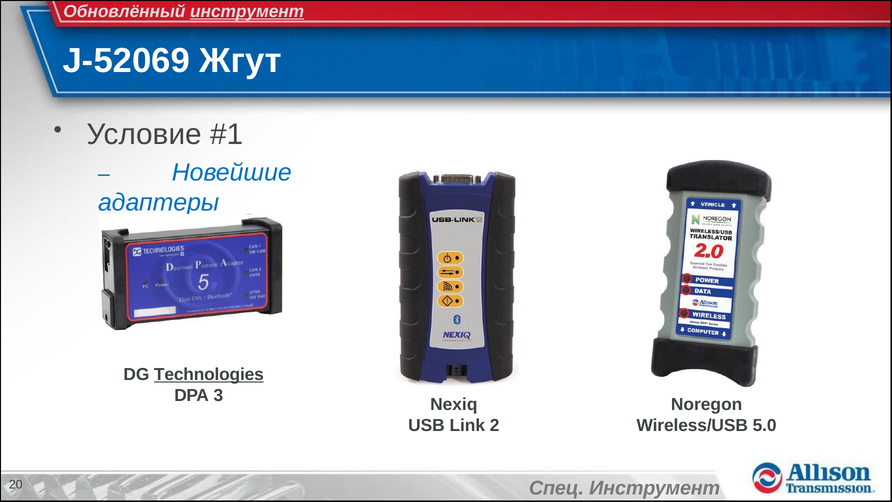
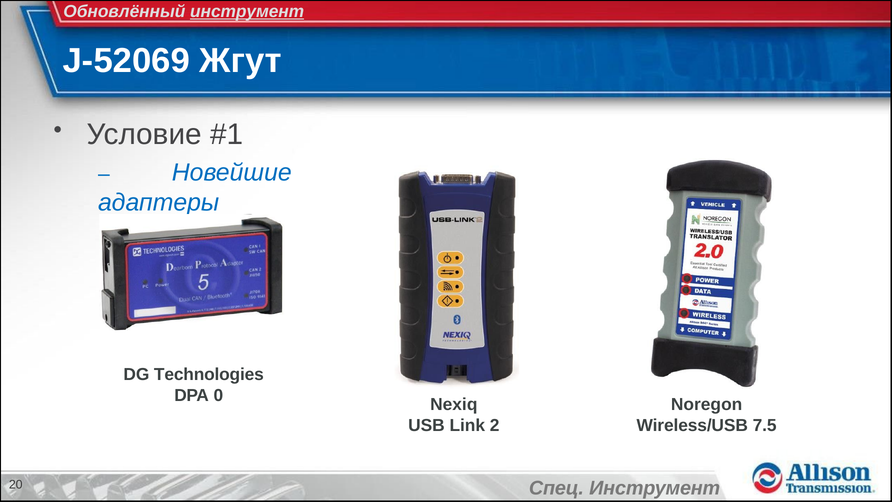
Technologies underline: present -> none (209, 375)
3: 3 -> 0 (218, 395)
5.0: 5.0 -> 7.5 (765, 425)
